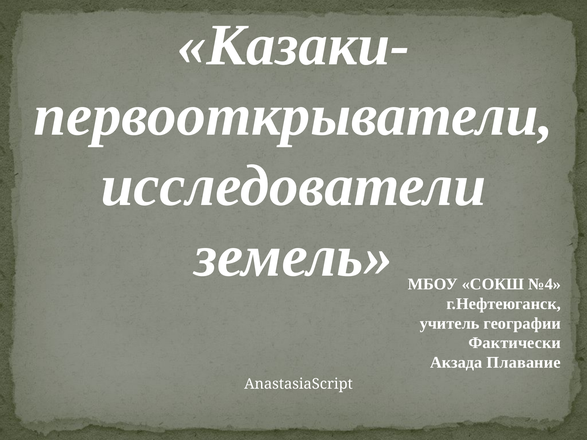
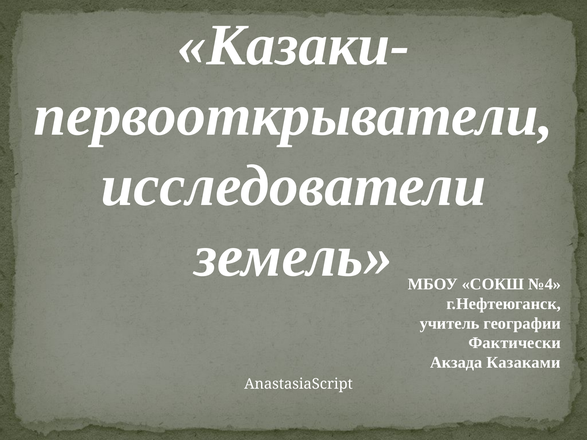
Плавание: Плавание -> Казаками (524, 363)
